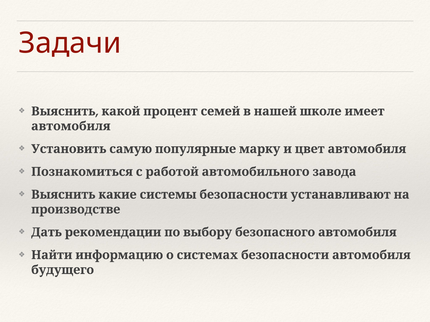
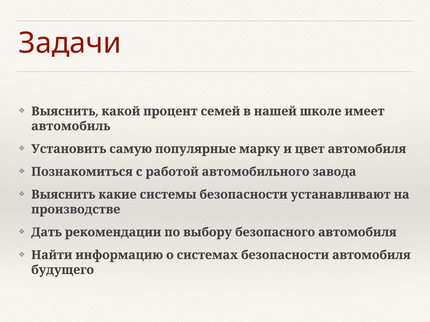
автомобиля: автомобиля -> автомобиль (71, 126)
